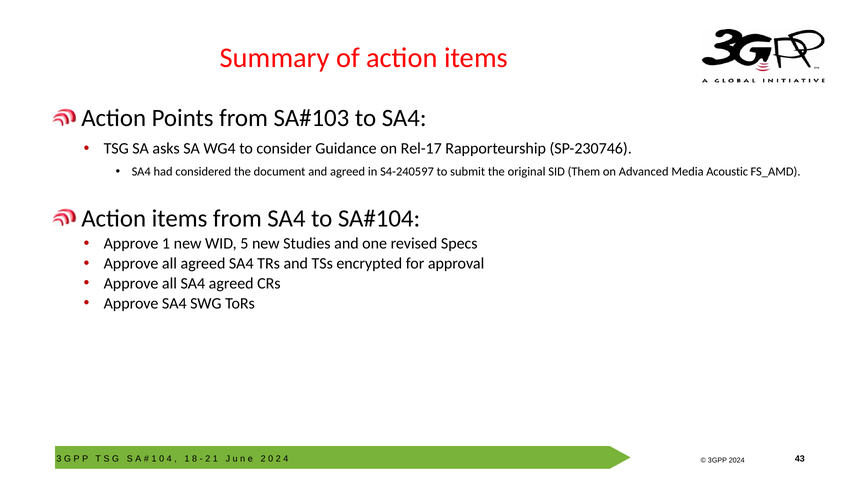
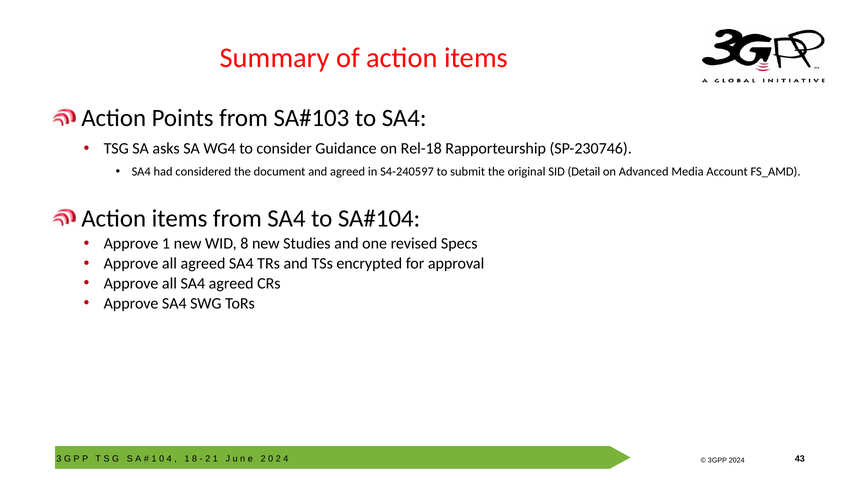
Rel-17: Rel-17 -> Rel-18 (421, 148)
Them: Them -> Detail (584, 172)
Acoustic: Acoustic -> Account (727, 172)
WID 5: 5 -> 8 (244, 243)
